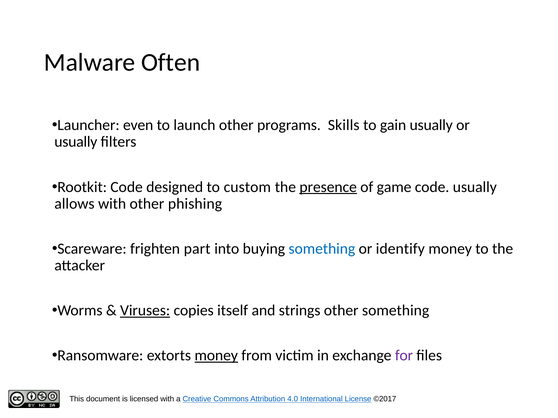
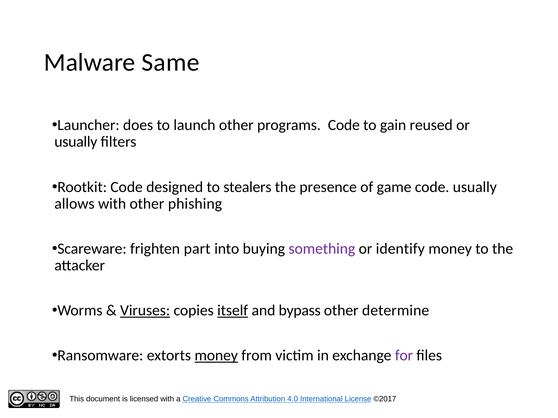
Often: Often -> Same (170, 63)
even: even -> does (138, 125)
programs Skills: Skills -> Code (344, 125)
gain usually: usually -> reused (431, 125)
custom: custom -> stealers (247, 187)
presence underline: present -> none (328, 187)
something colour: blue -> purple (322, 249)
itself underline: none -> present (233, 311)
strings: strings -> bypass (300, 311)
other something: something -> determine (396, 311)
